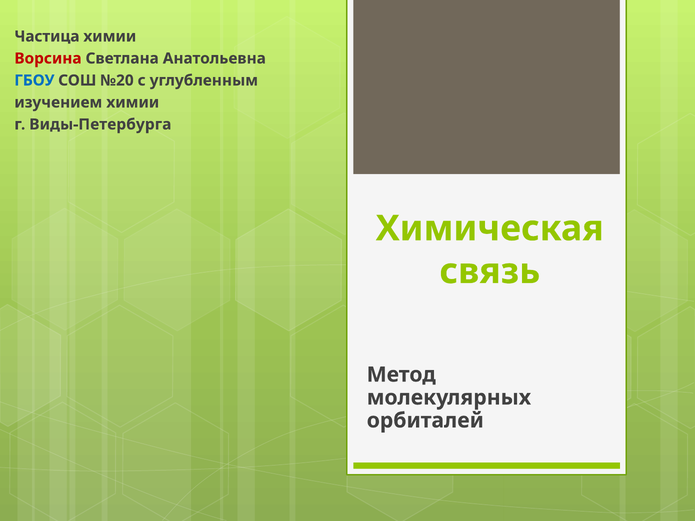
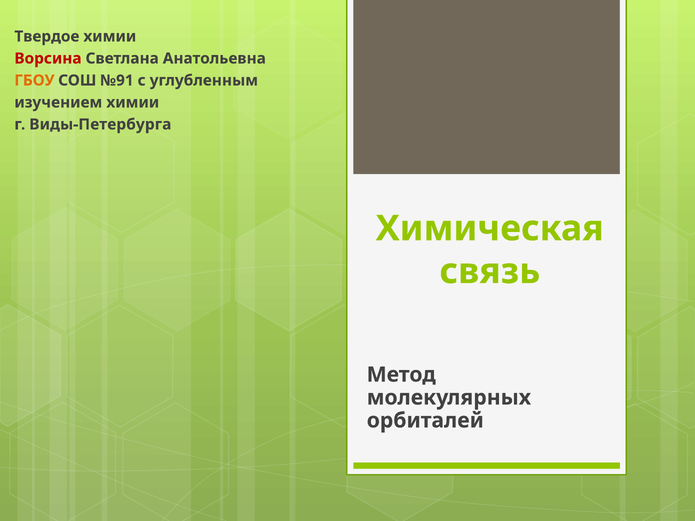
Частица: Частица -> Твердое (47, 36)
ГБОУ colour: blue -> orange (34, 80)
№20: №20 -> №91 (117, 80)
